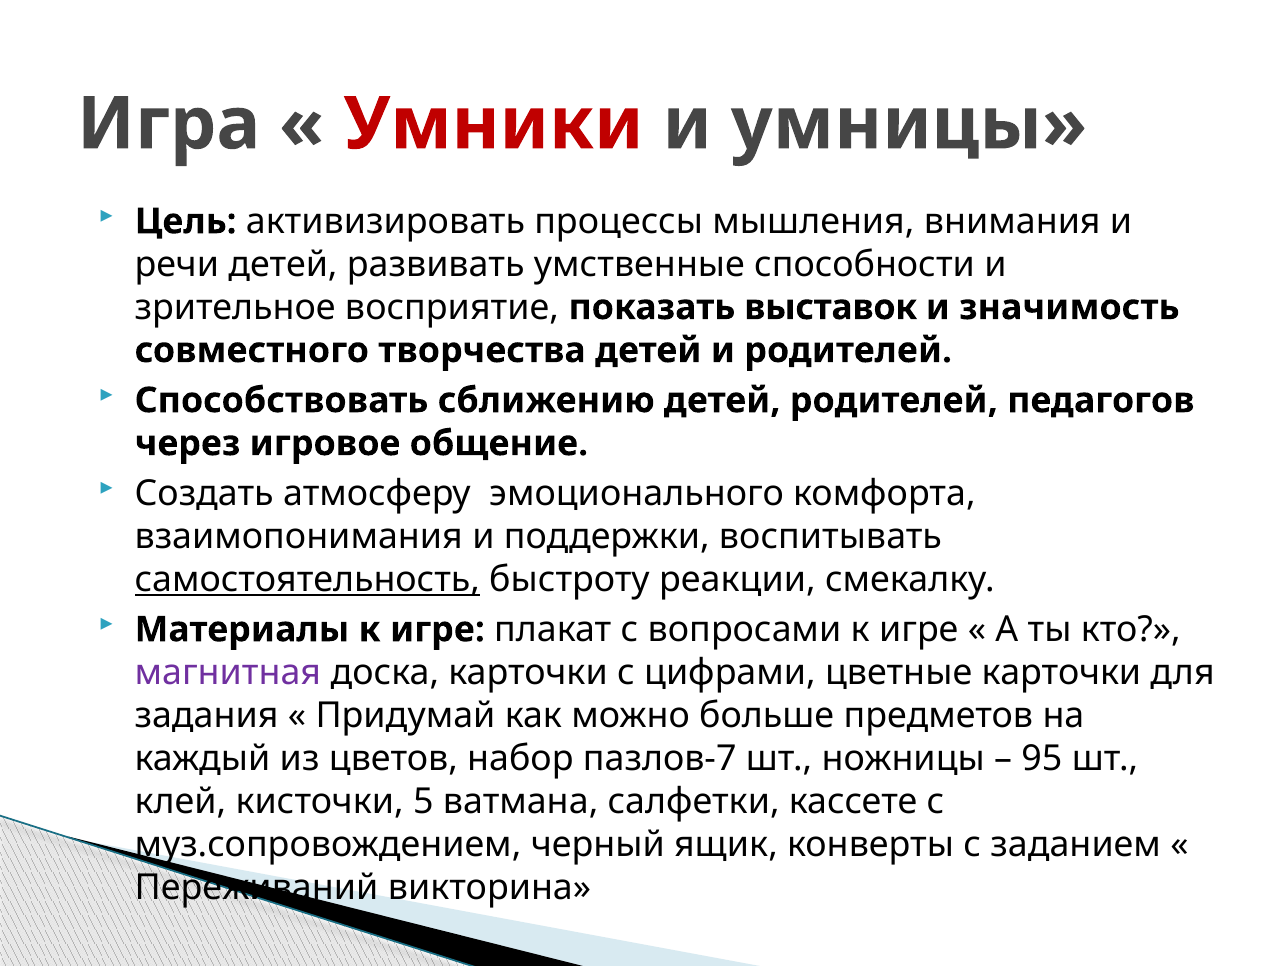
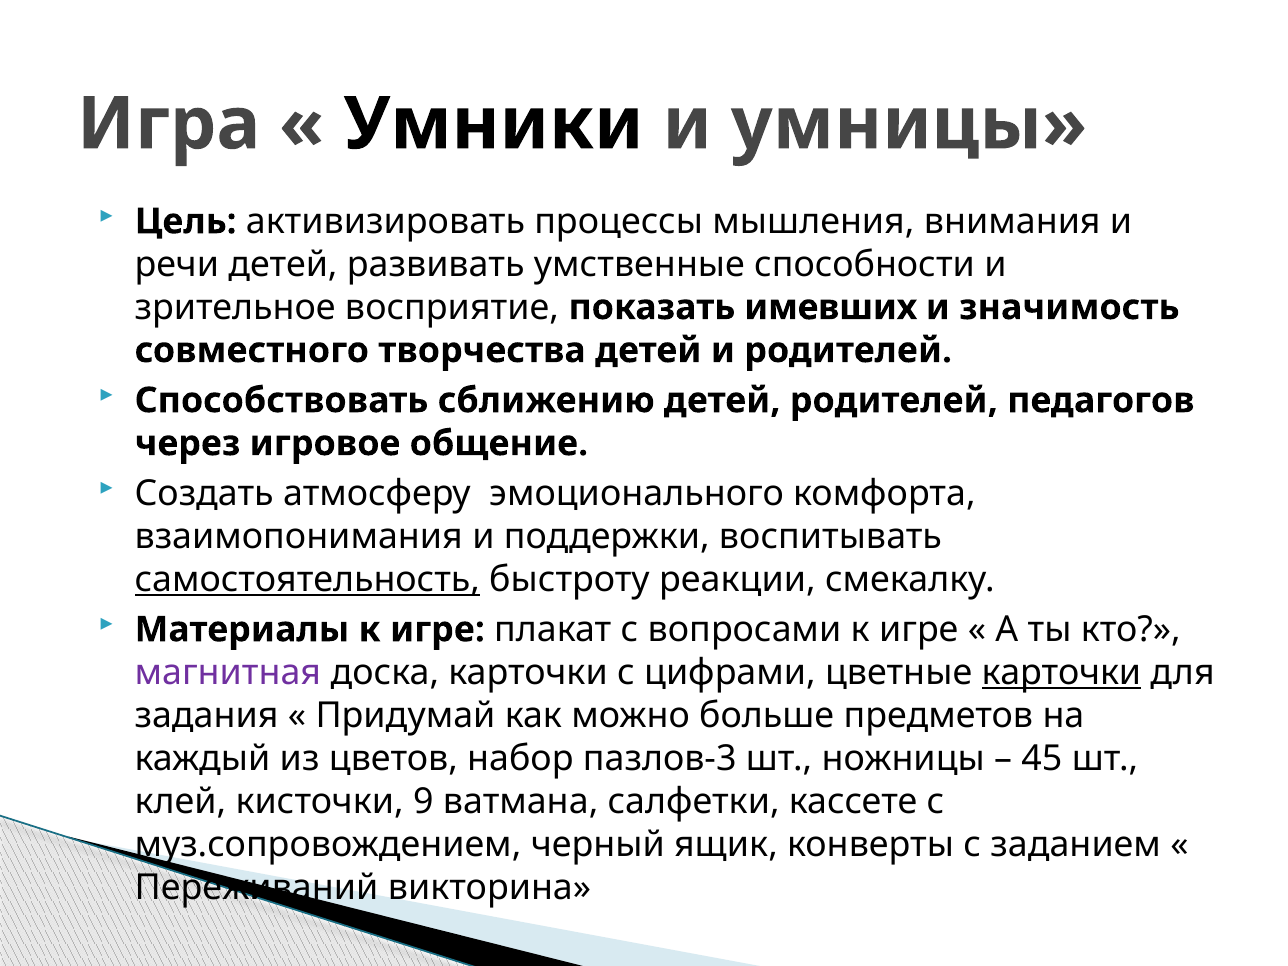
Умники colour: red -> black (493, 124)
выставок: выставок -> имевших (831, 307)
карточки underline: none -> present (1061, 672)
пазлов-7: пазлов-7 -> пазлов-3 (660, 758)
95: 95 -> 45 (1042, 758)
5: 5 -> 9 (423, 801)
